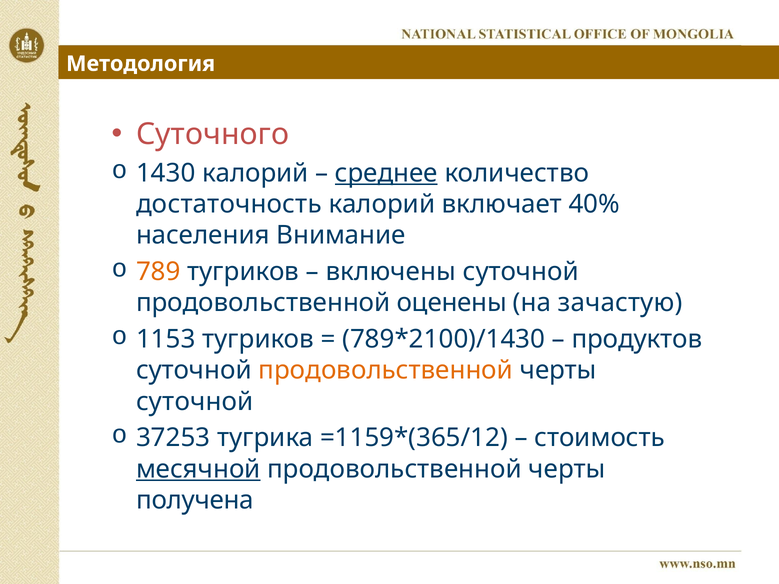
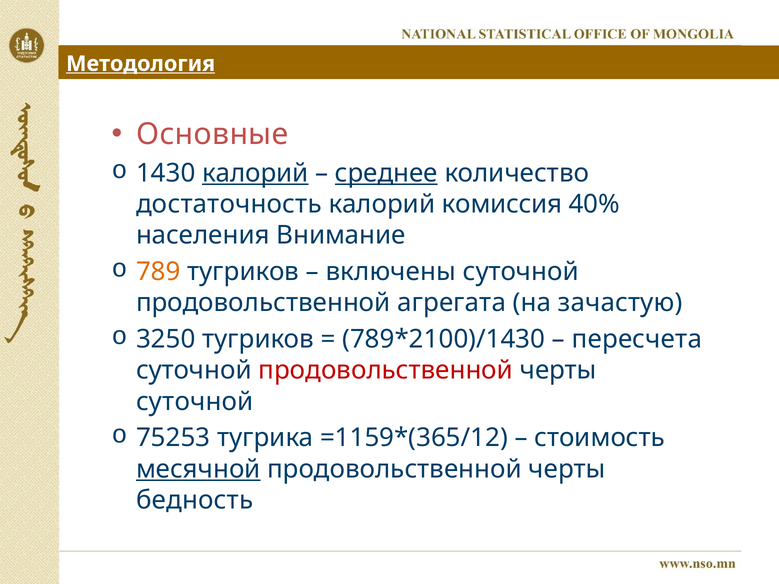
Методология underline: none -> present (141, 64)
Суточного: Суточного -> Основные (212, 135)
калорий underline: none -> present (255, 173)
включает: включает -> комиссия (502, 204)
оценены: оценены -> агрегата (452, 303)
1153: 1153 -> 3250 (166, 339)
продуктов: продуктов -> пересчета (637, 339)
продовольственной colour: orange -> red (386, 371)
37253: 37253 -> 75253 (173, 438)
получена: получена -> бедность (195, 500)
